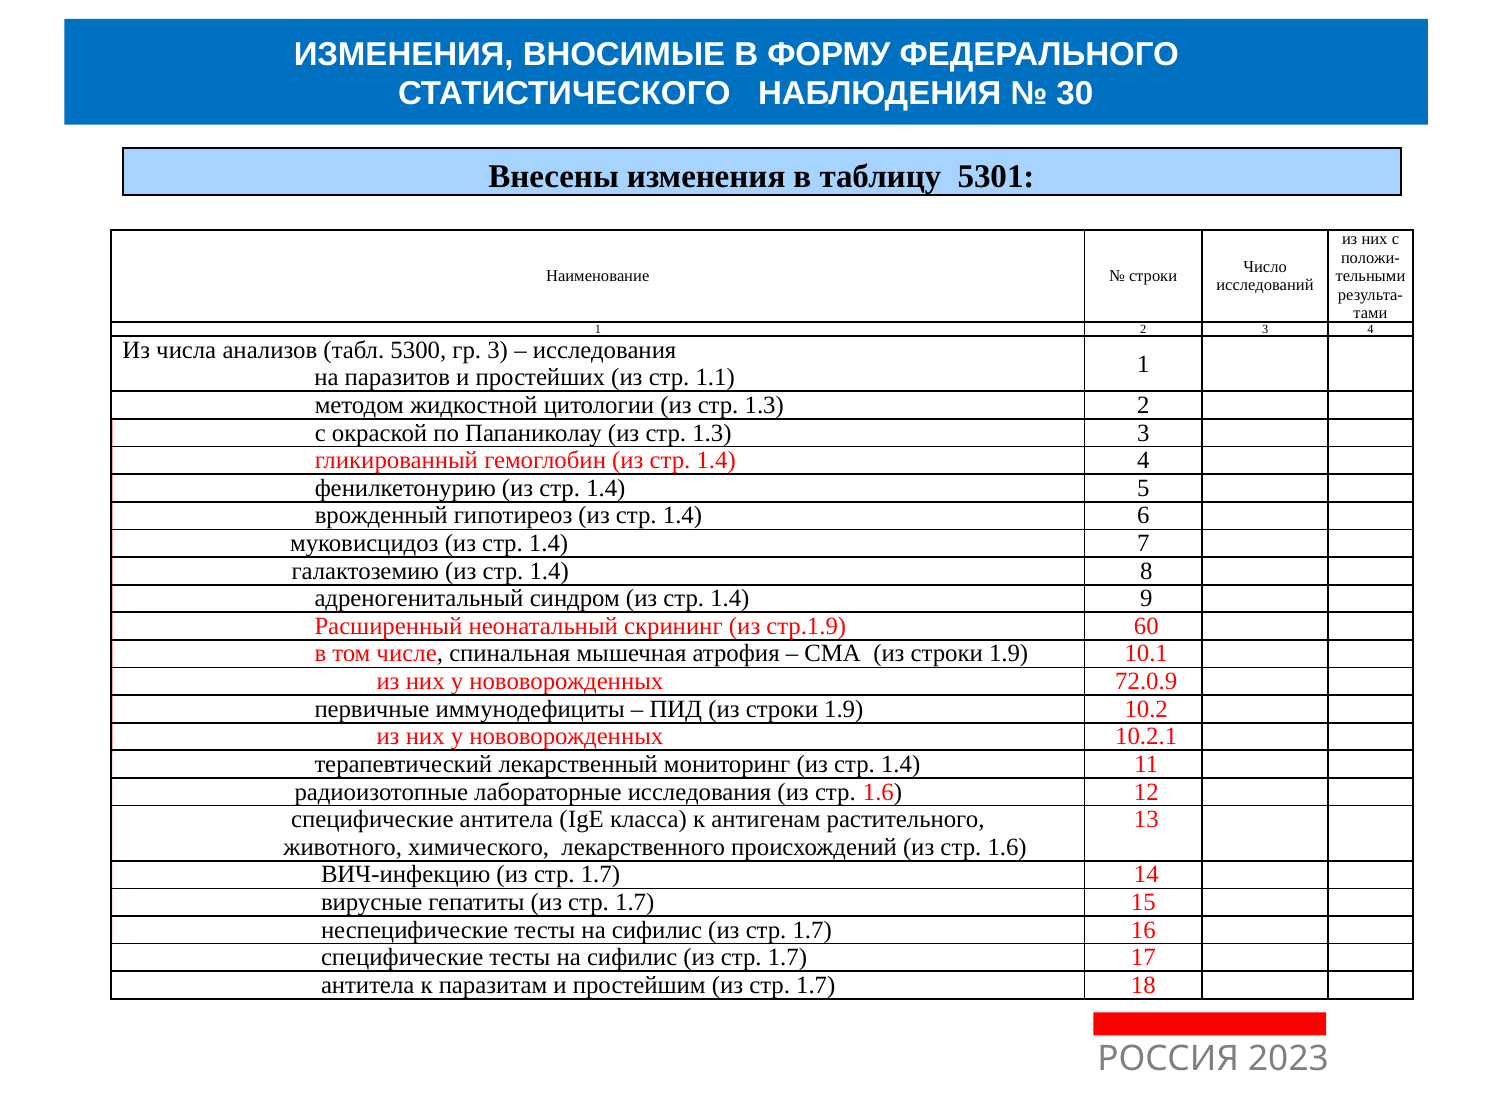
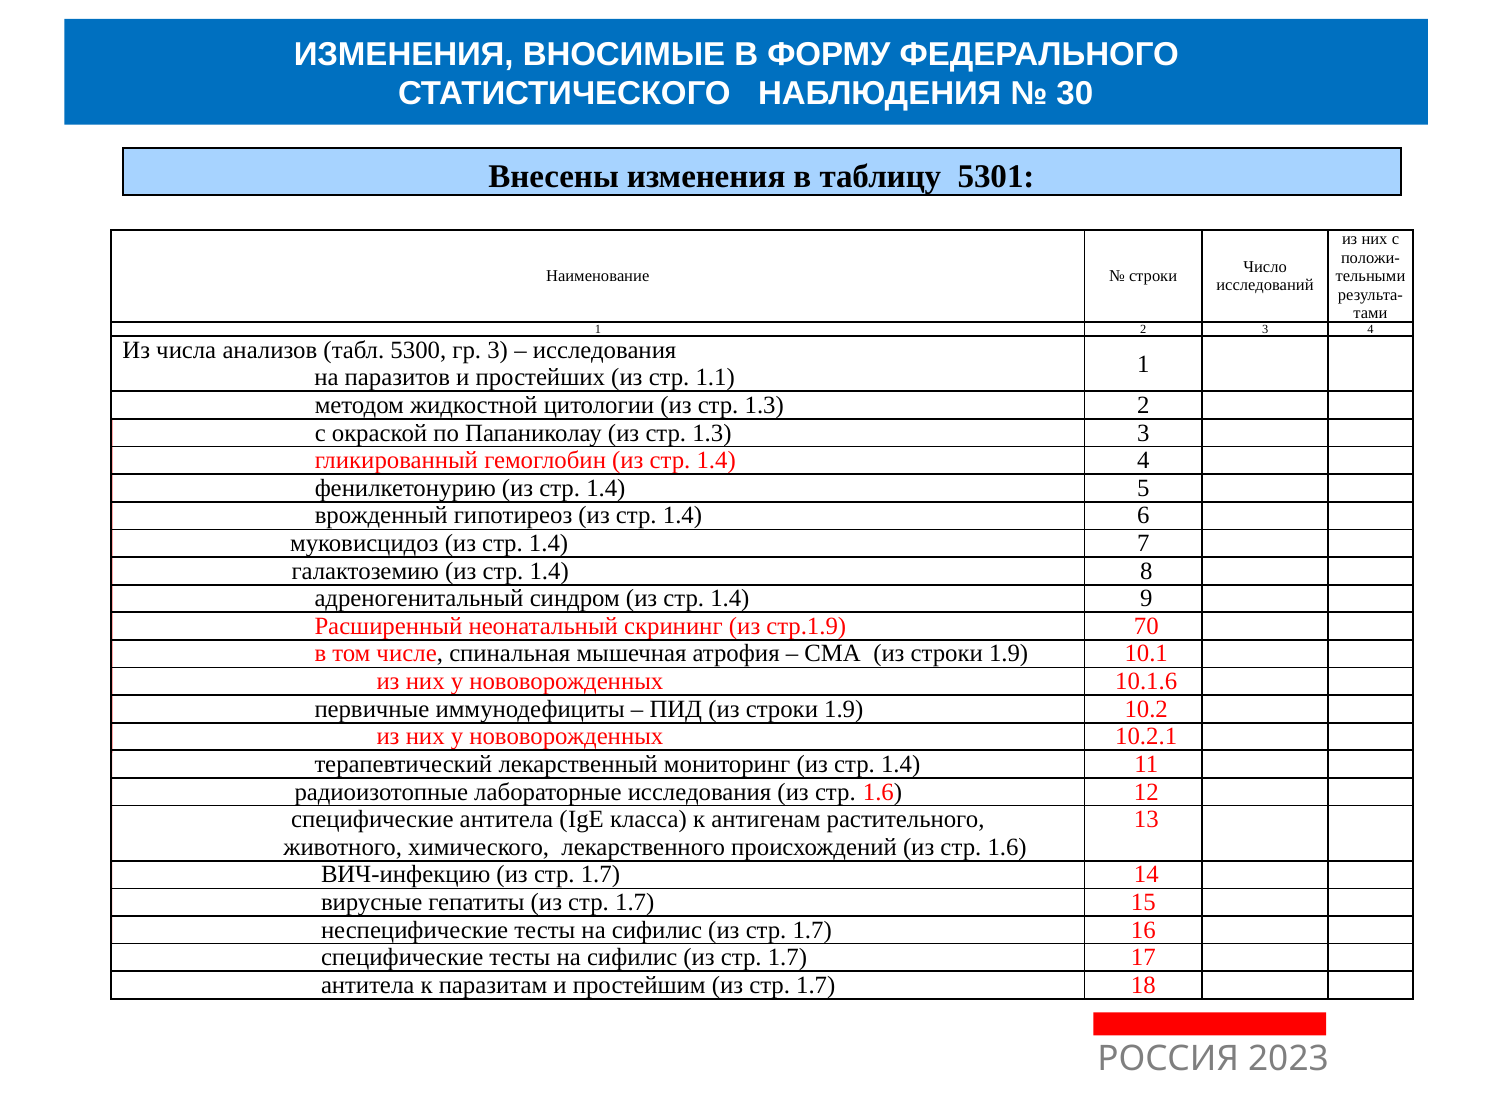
60: 60 -> 70 (1146, 626)
72.0.9: 72.0.9 -> 10.1.6 (1146, 681)
